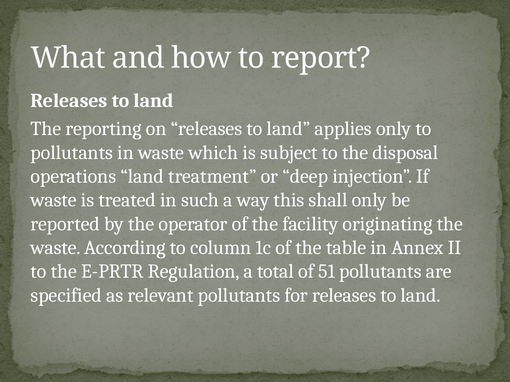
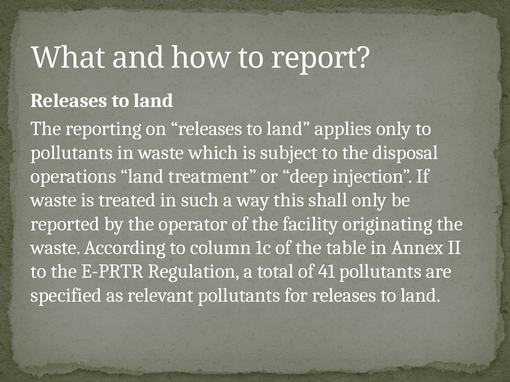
51: 51 -> 41 (327, 272)
